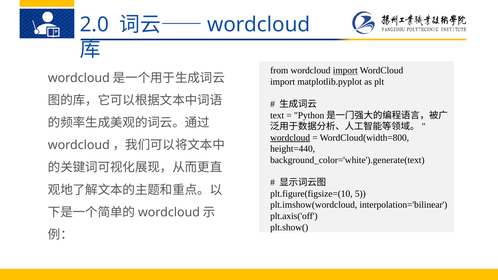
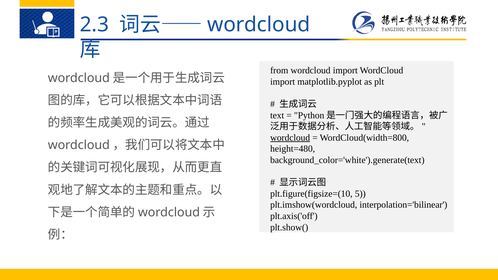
2.0: 2.0 -> 2.3 (94, 25)
import underline: present -> none (345, 71)
height=440: height=440 -> height=480 (293, 149)
